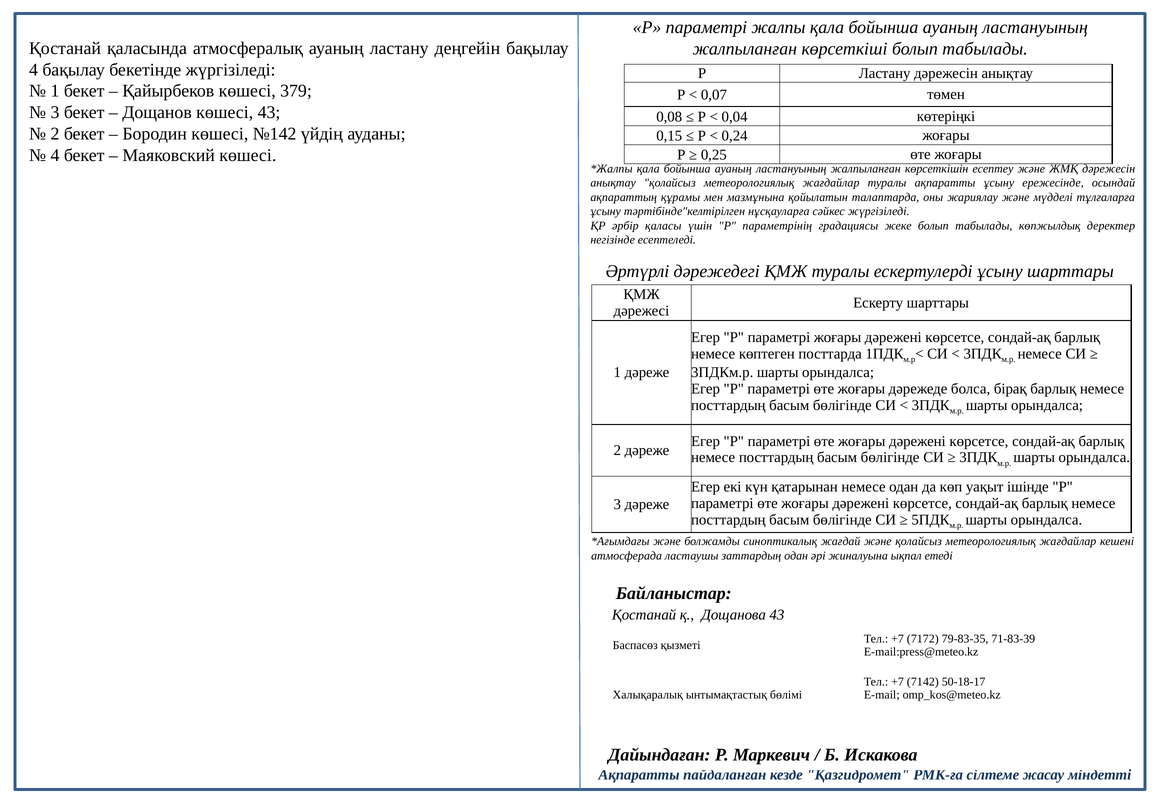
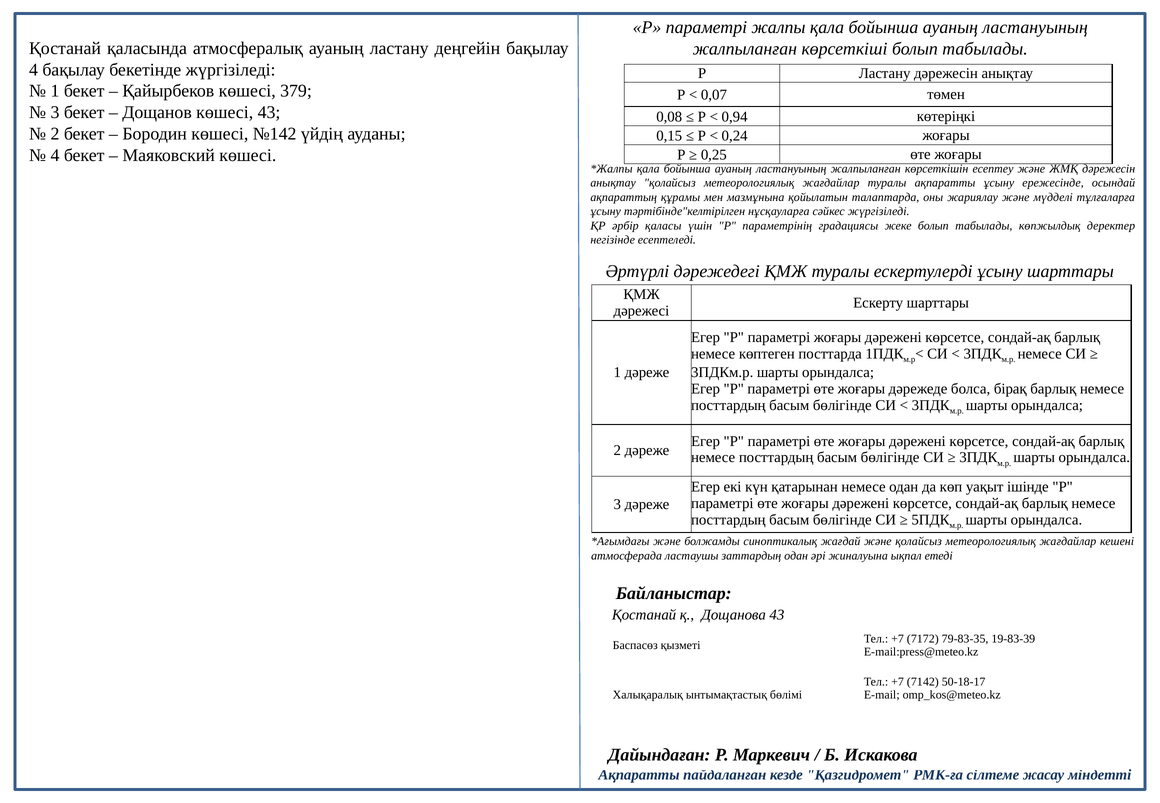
0,04: 0,04 -> 0,94 (735, 117)
71-83-39: 71-83-39 -> 19-83-39 (1013, 639)
